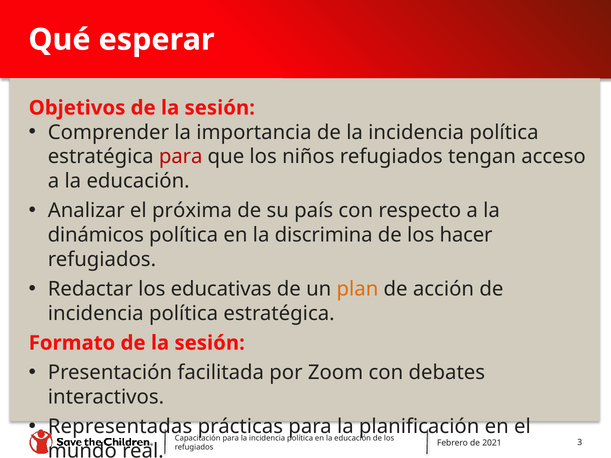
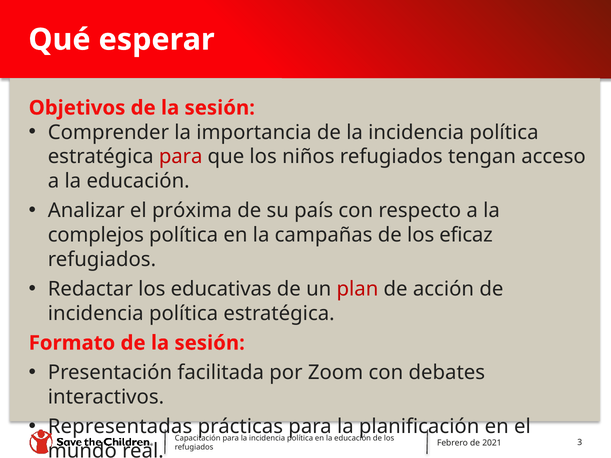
dinámicos: dinámicos -> complejos (96, 235)
discrimina: discrimina -> campañas (324, 235)
hacer: hacer -> eficaz (466, 235)
plan colour: orange -> red (357, 289)
